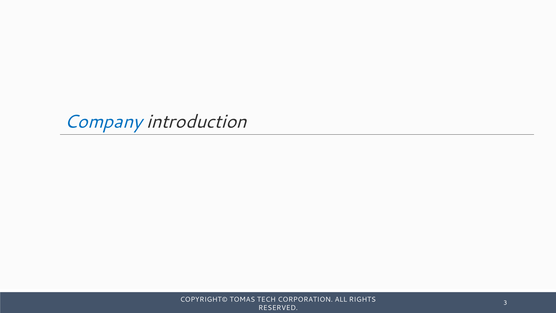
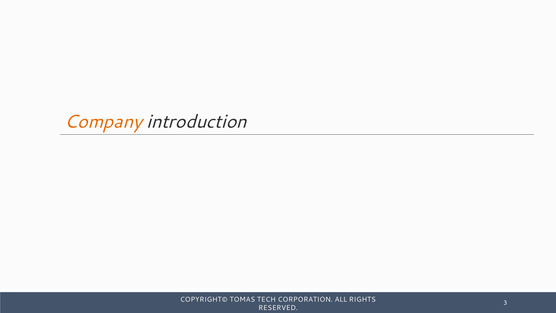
Company colour: blue -> orange (103, 122)
